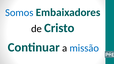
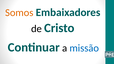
Somos colour: blue -> orange (19, 13)
